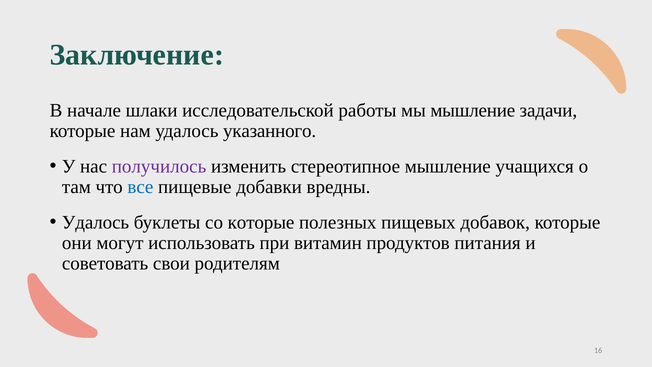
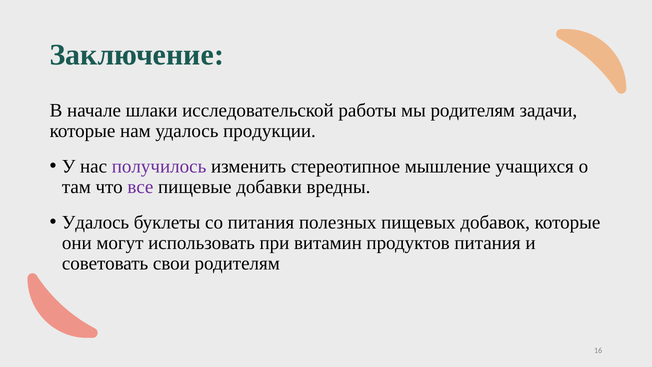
мы мышление: мышление -> родителям (473, 110)
указанного: указанного -> продукции (270, 131)
все colour: blue -> purple (140, 187)
со которые: которые -> питания (261, 222)
